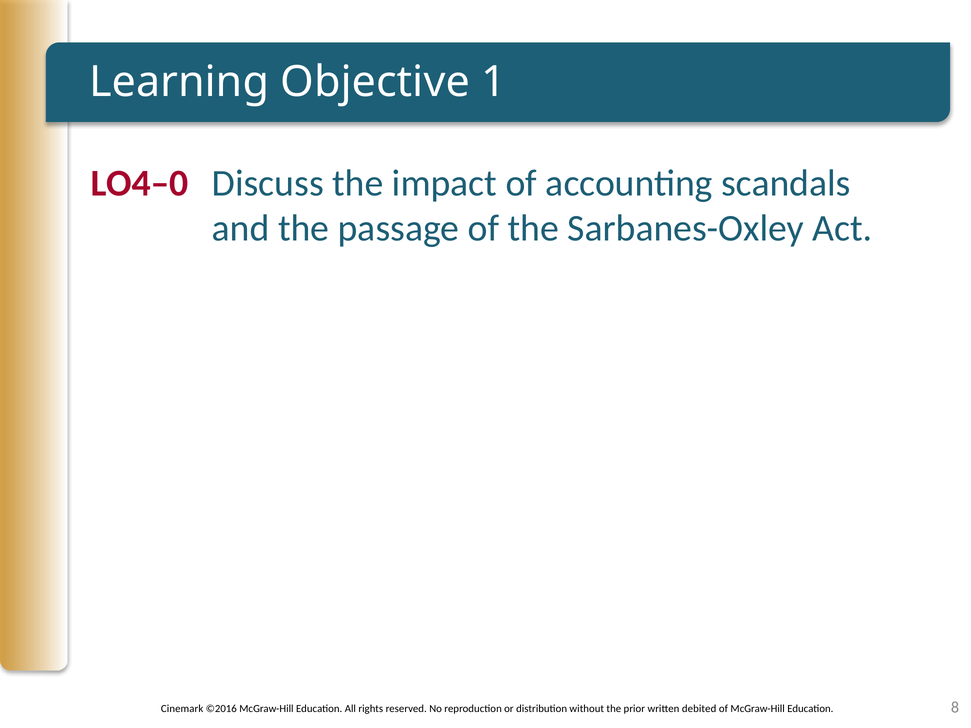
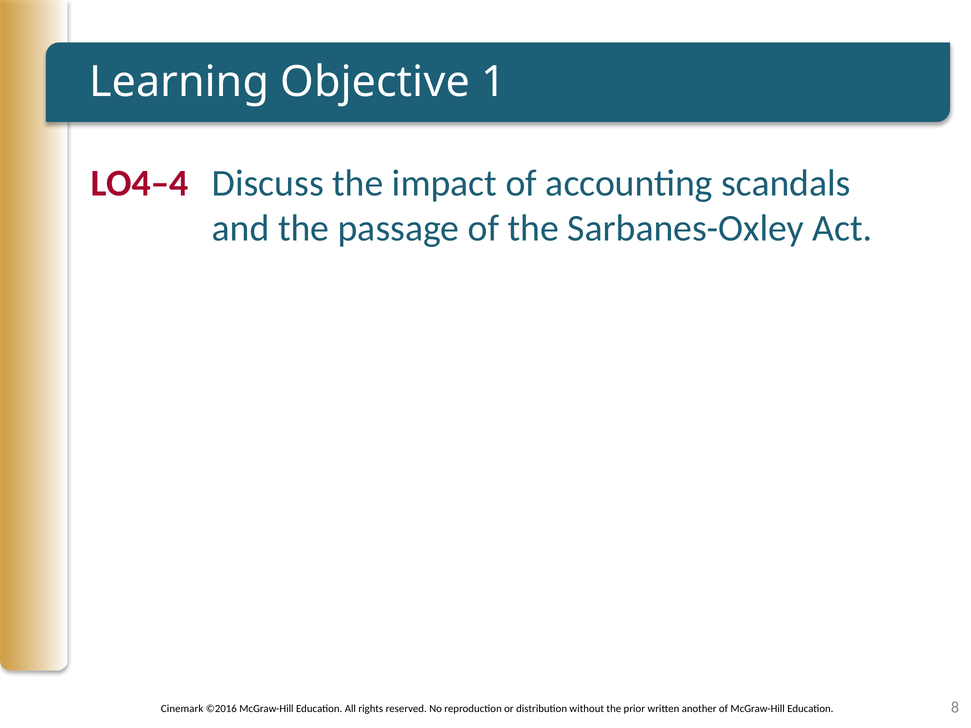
LO4–0: LO4–0 -> LO4–4 (140, 183)
debited: debited -> another (699, 709)
